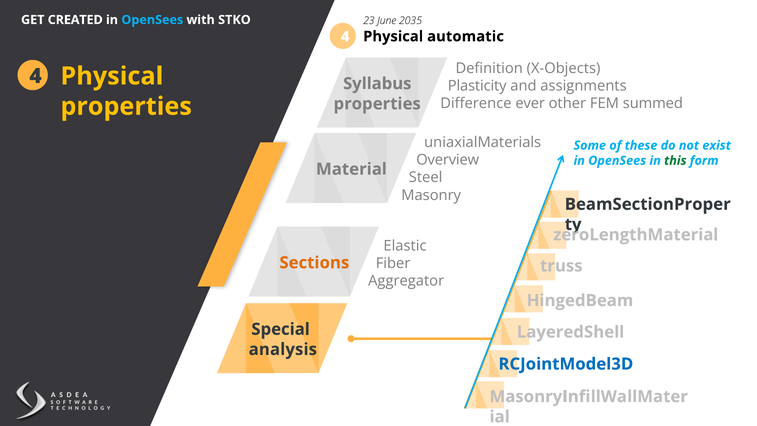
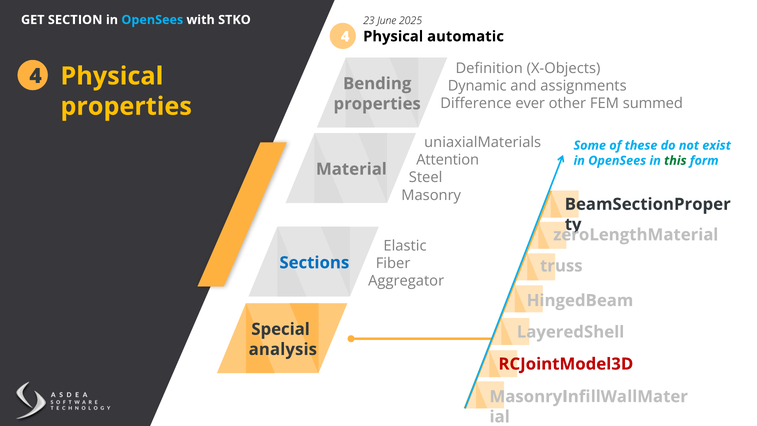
CREATED: CREATED -> SECTION (75, 20)
2035: 2035 -> 2025 (411, 21)
Syllabus: Syllabus -> Bending (377, 84)
Plasticity: Plasticity -> Dynamic (477, 86)
Overview: Overview -> Attention (448, 160)
Sections colour: orange -> blue (314, 263)
RCJointModel3D colour: blue -> red (566, 364)
